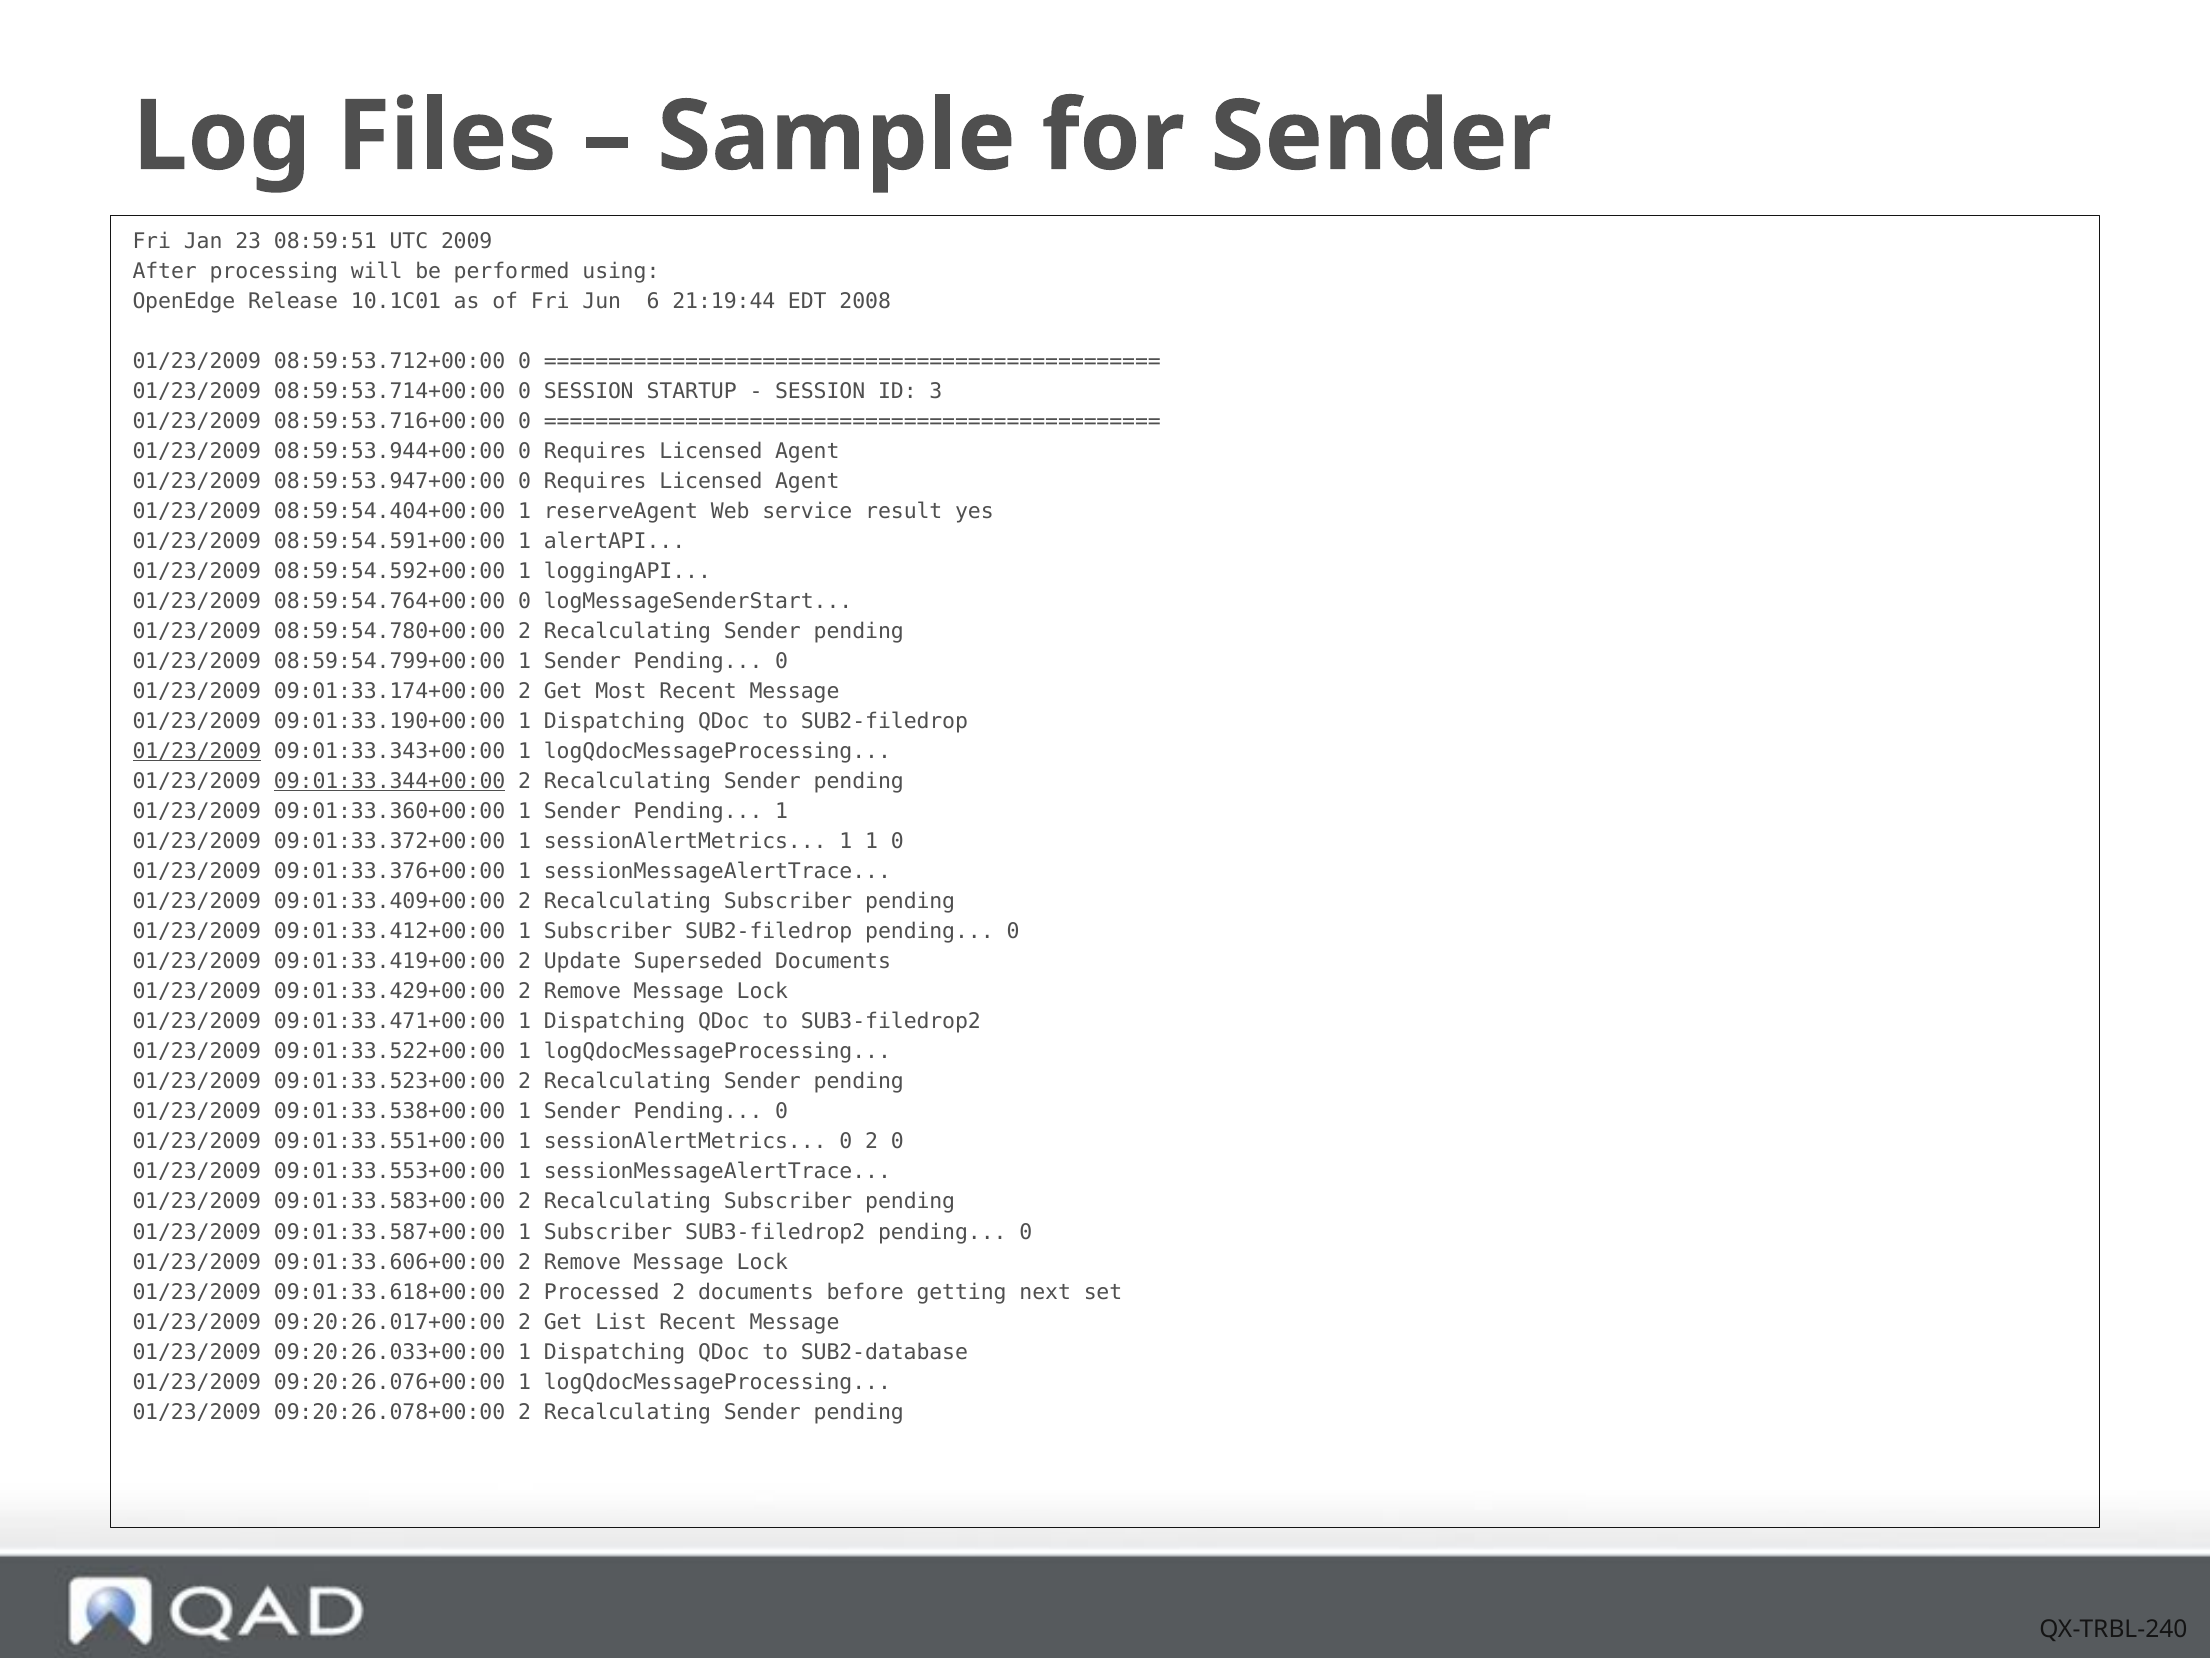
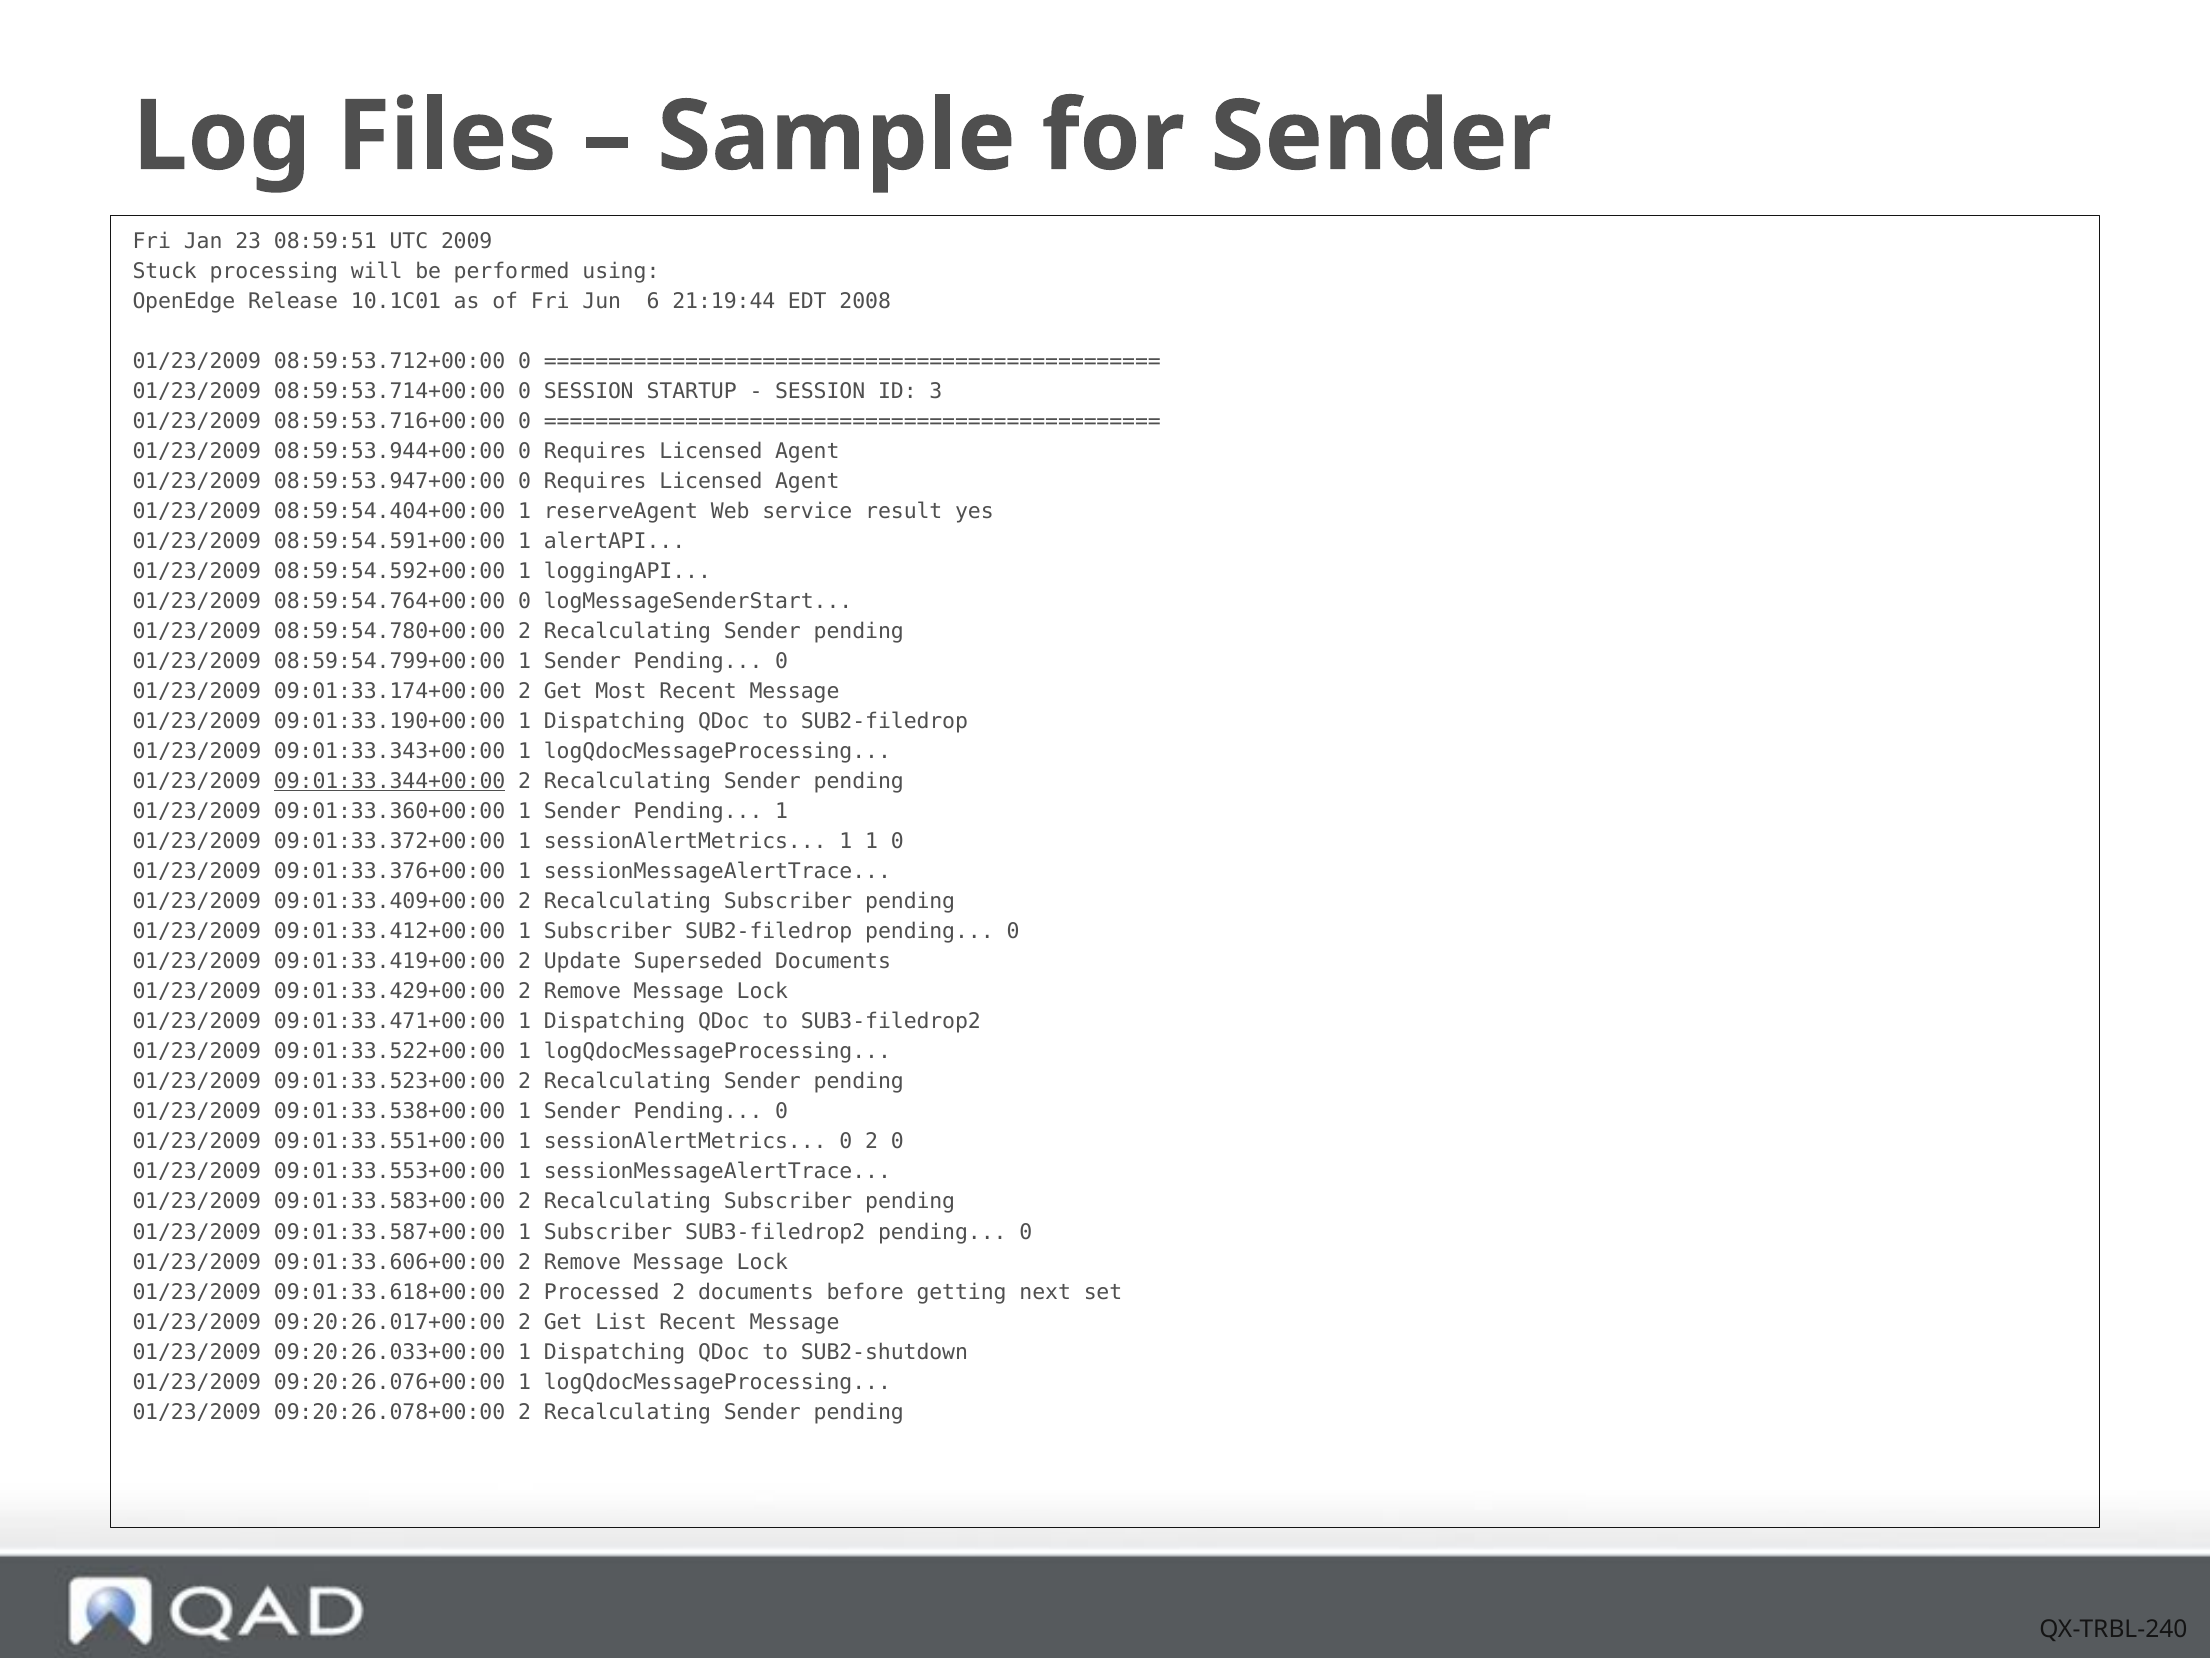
After: After -> Stuck (165, 271)
01/23/2009 underline: present -> none (197, 751)
SUB2-database: SUB2-database -> SUB2-shutdown (884, 1352)
